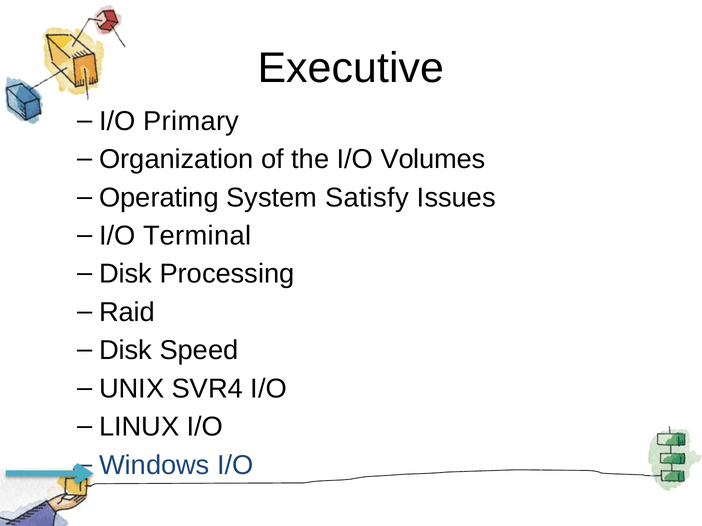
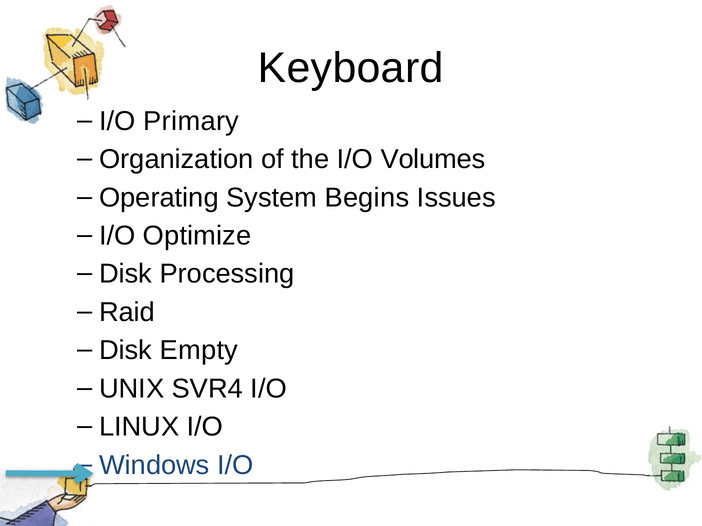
Executive: Executive -> Keyboard (351, 68)
Satisfy: Satisfy -> Begins (367, 198)
Terminal: Terminal -> Optimize (197, 236)
Speed: Speed -> Empty (199, 351)
